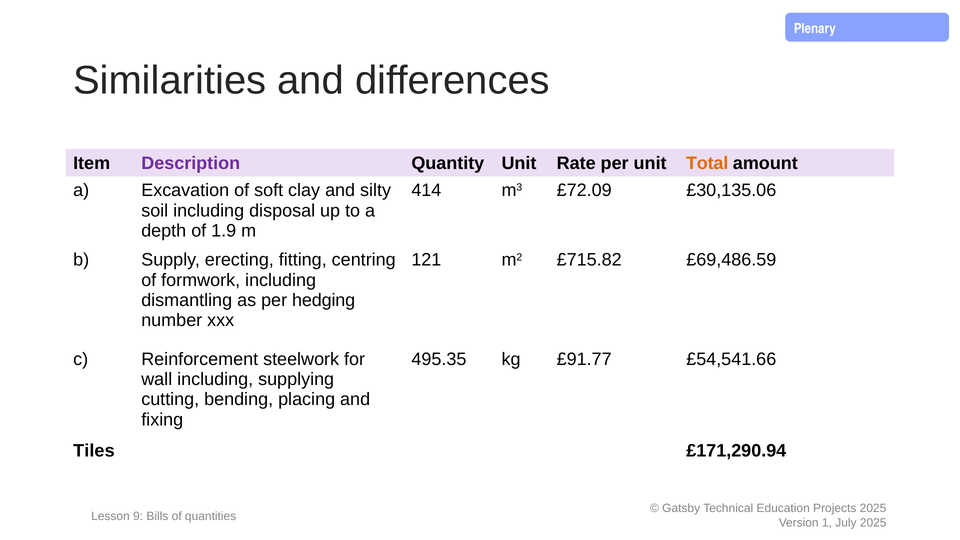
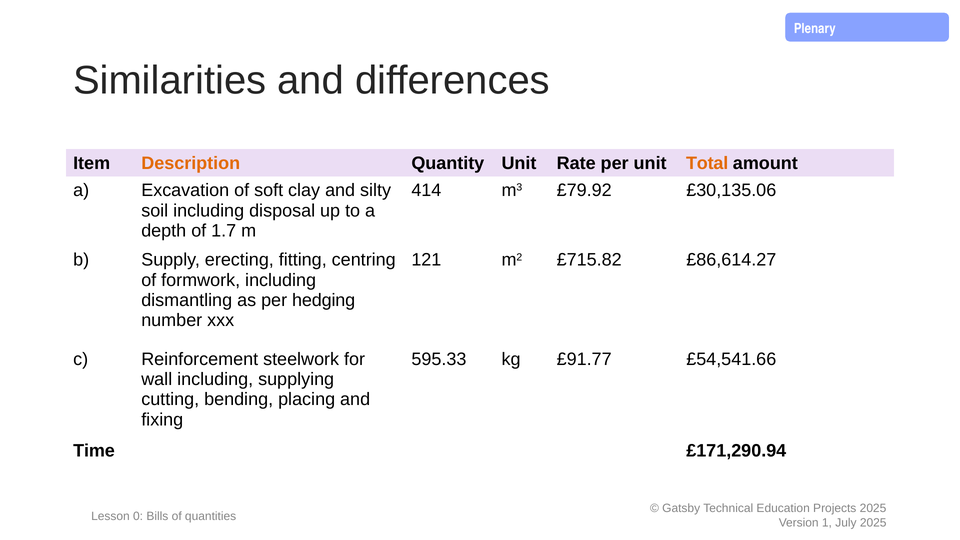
Description colour: purple -> orange (191, 163)
£72.09: £72.09 -> £79.92 (584, 190)
1.9: 1.9 -> 1.7 (224, 231)
£69,486.59: £69,486.59 -> £86,614.27 (731, 260)
495.35: 495.35 -> 595.33 (439, 359)
Tiles: Tiles -> Time (94, 451)
9: 9 -> 0 (138, 516)
